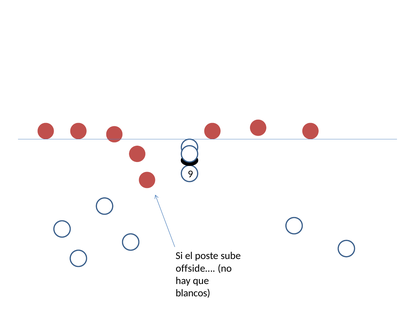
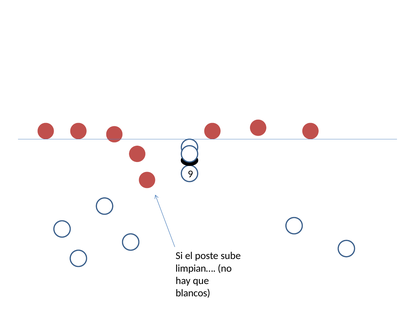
offside…: offside… -> limpian… (196, 269)
